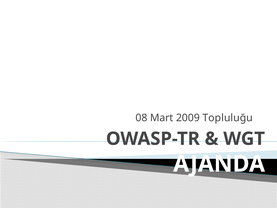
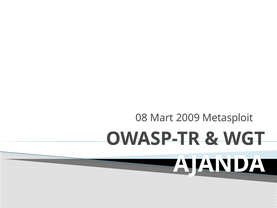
Topluluğu: Topluluğu -> Metasploit (228, 118)
